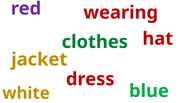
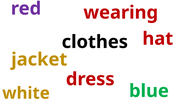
clothes colour: green -> black (95, 42)
